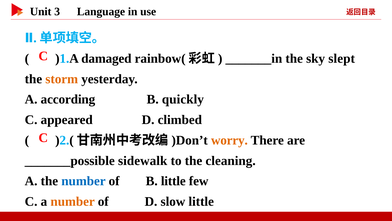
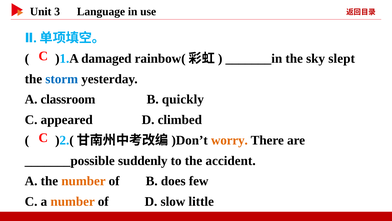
storm colour: orange -> blue (62, 79)
according: according -> classroom (68, 99)
sidewalk: sidewalk -> suddenly (143, 160)
cleaning: cleaning -> accident (231, 160)
number colour: blue -> orange (83, 181)
B little: little -> does (173, 181)
